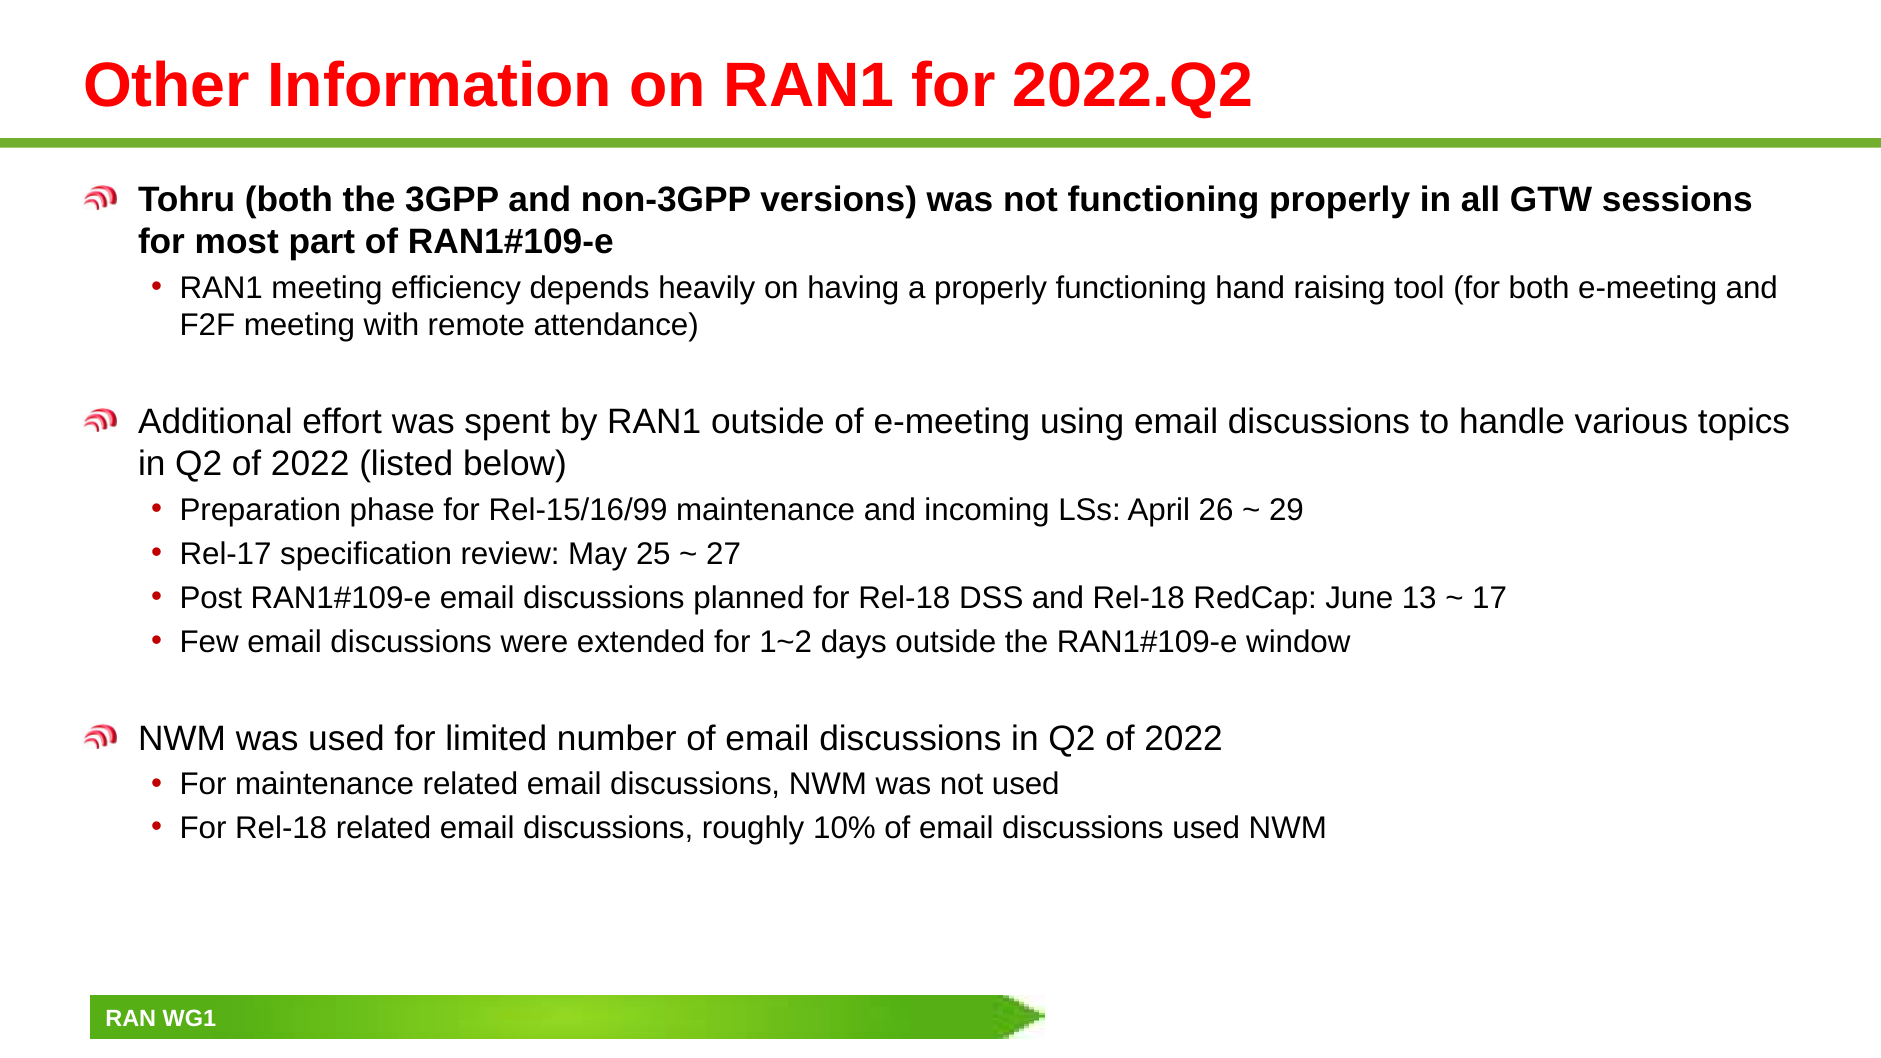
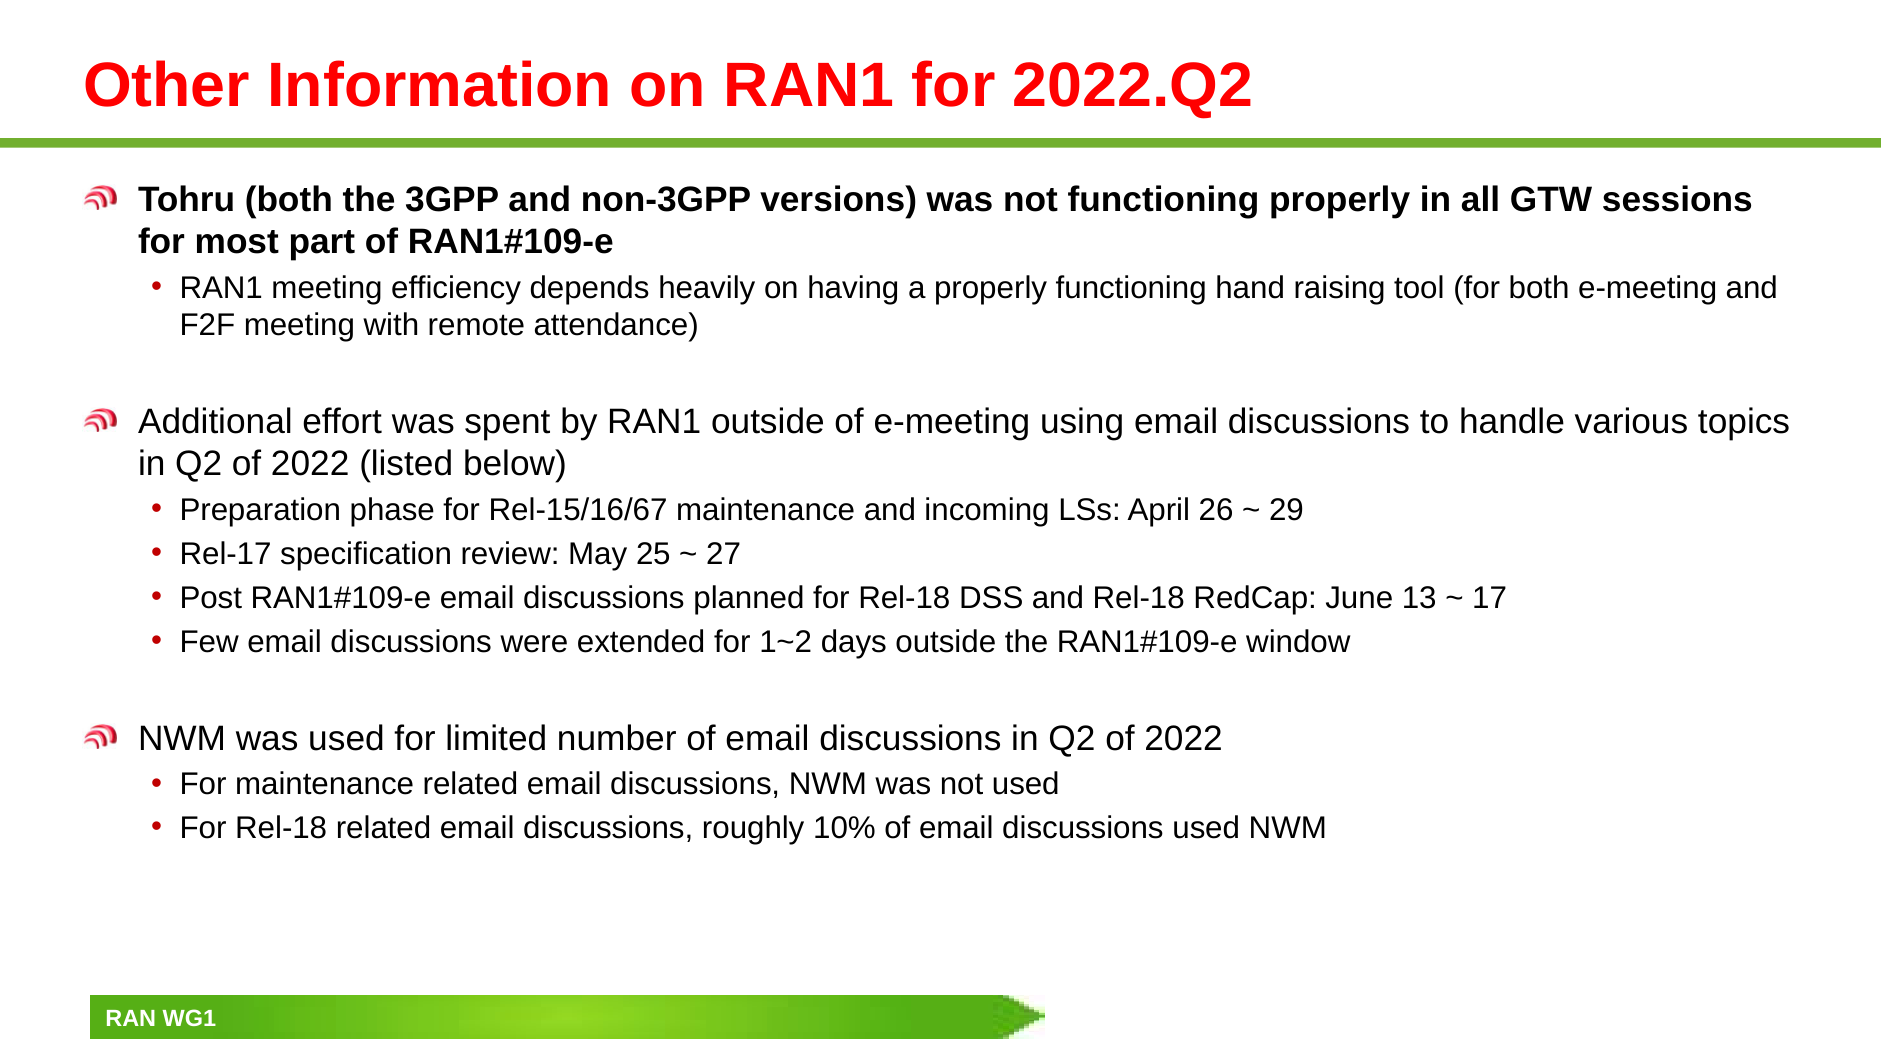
Rel-15/16/99: Rel-15/16/99 -> Rel-15/16/67 (578, 510)
